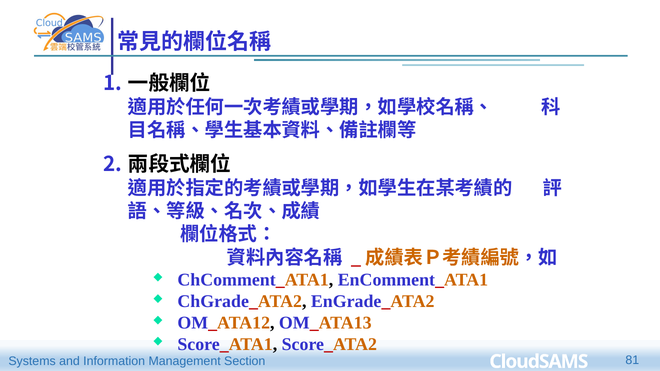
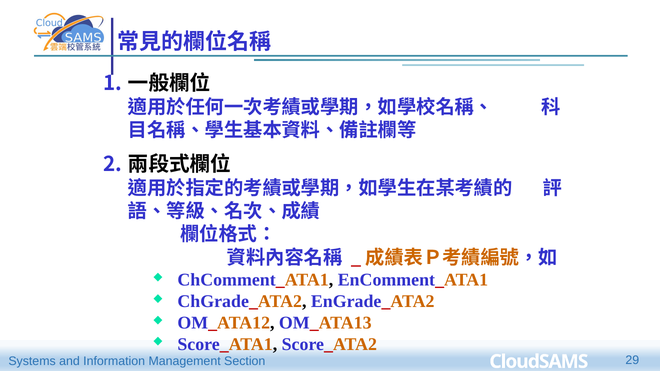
81: 81 -> 29 (632, 360)
